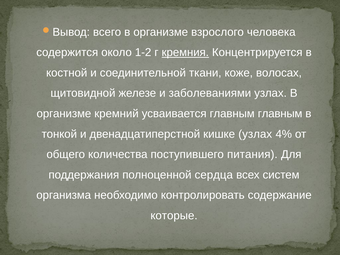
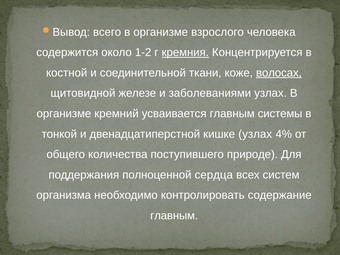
волосах underline: none -> present (279, 73)
главным главным: главным -> системы (280, 114)
питания: питания -> природе (252, 154)
которые: которые -> главным (174, 216)
